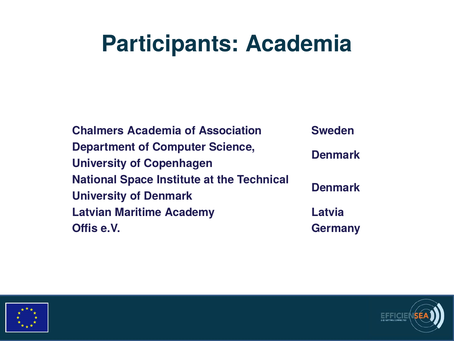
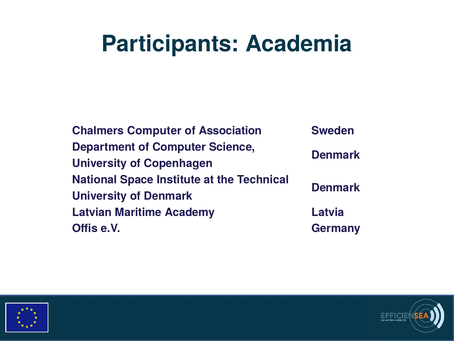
Chalmers Academia: Academia -> Computer (154, 131)
